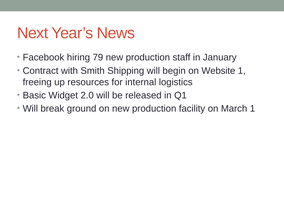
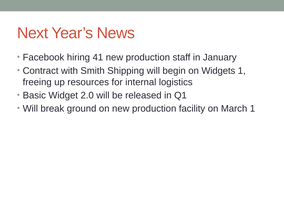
79: 79 -> 41 (98, 57)
Website: Website -> Widgets (218, 71)
